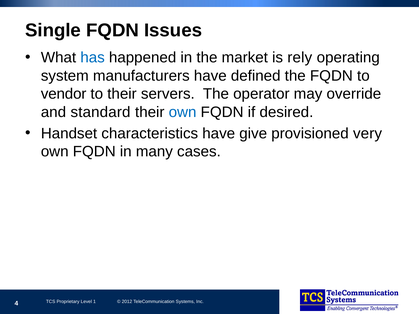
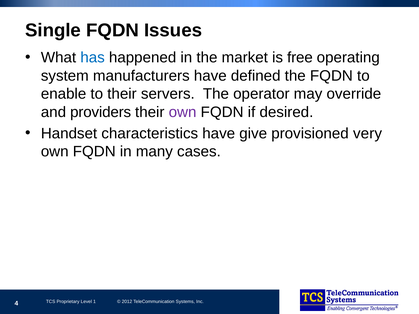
rely: rely -> free (300, 58)
vendor: vendor -> enable (64, 94)
standard: standard -> providers (101, 112)
own colour: blue -> purple (183, 112)
